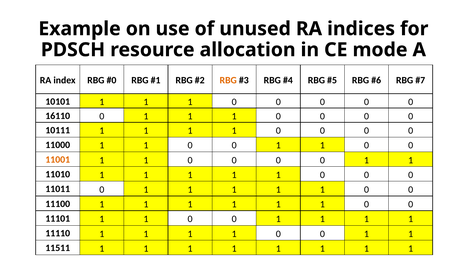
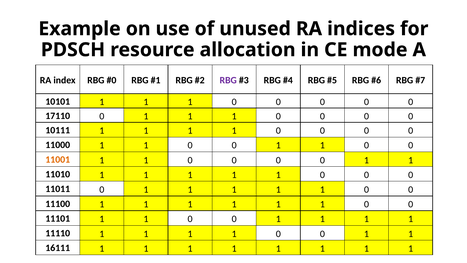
RBG colour: orange -> purple (228, 80)
16110: 16110 -> 17110 (58, 116)
11511: 11511 -> 16111 (58, 248)
